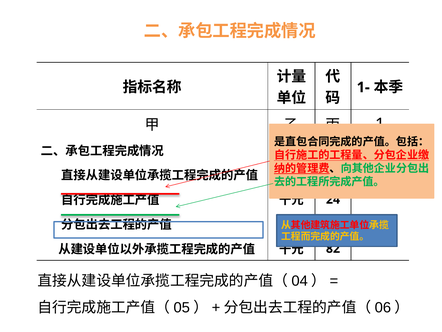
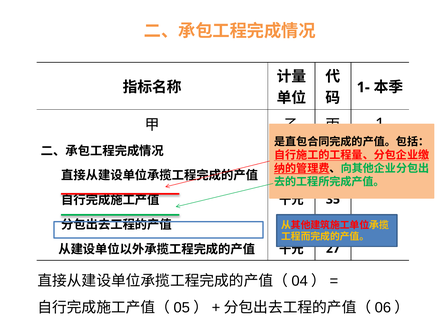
24: 24 -> 35 (333, 199)
82: 82 -> 27 (333, 248)
